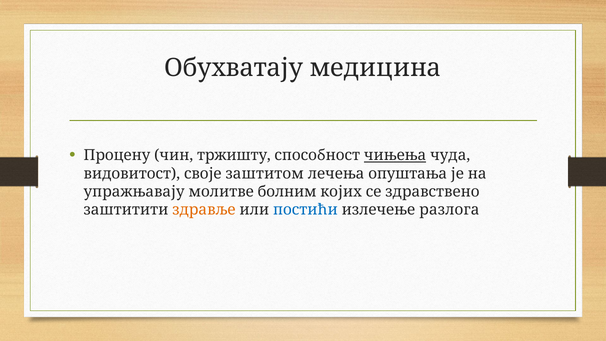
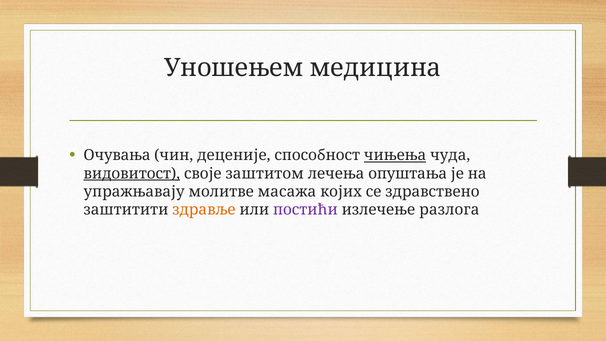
Обухватају: Обухватају -> Уношењем (234, 68)
Процену: Процену -> Очувања (117, 155)
тржишту: тржишту -> деценије (234, 155)
видовитост underline: none -> present (132, 173)
болним: болним -> масажа (287, 192)
постићи colour: blue -> purple (305, 210)
